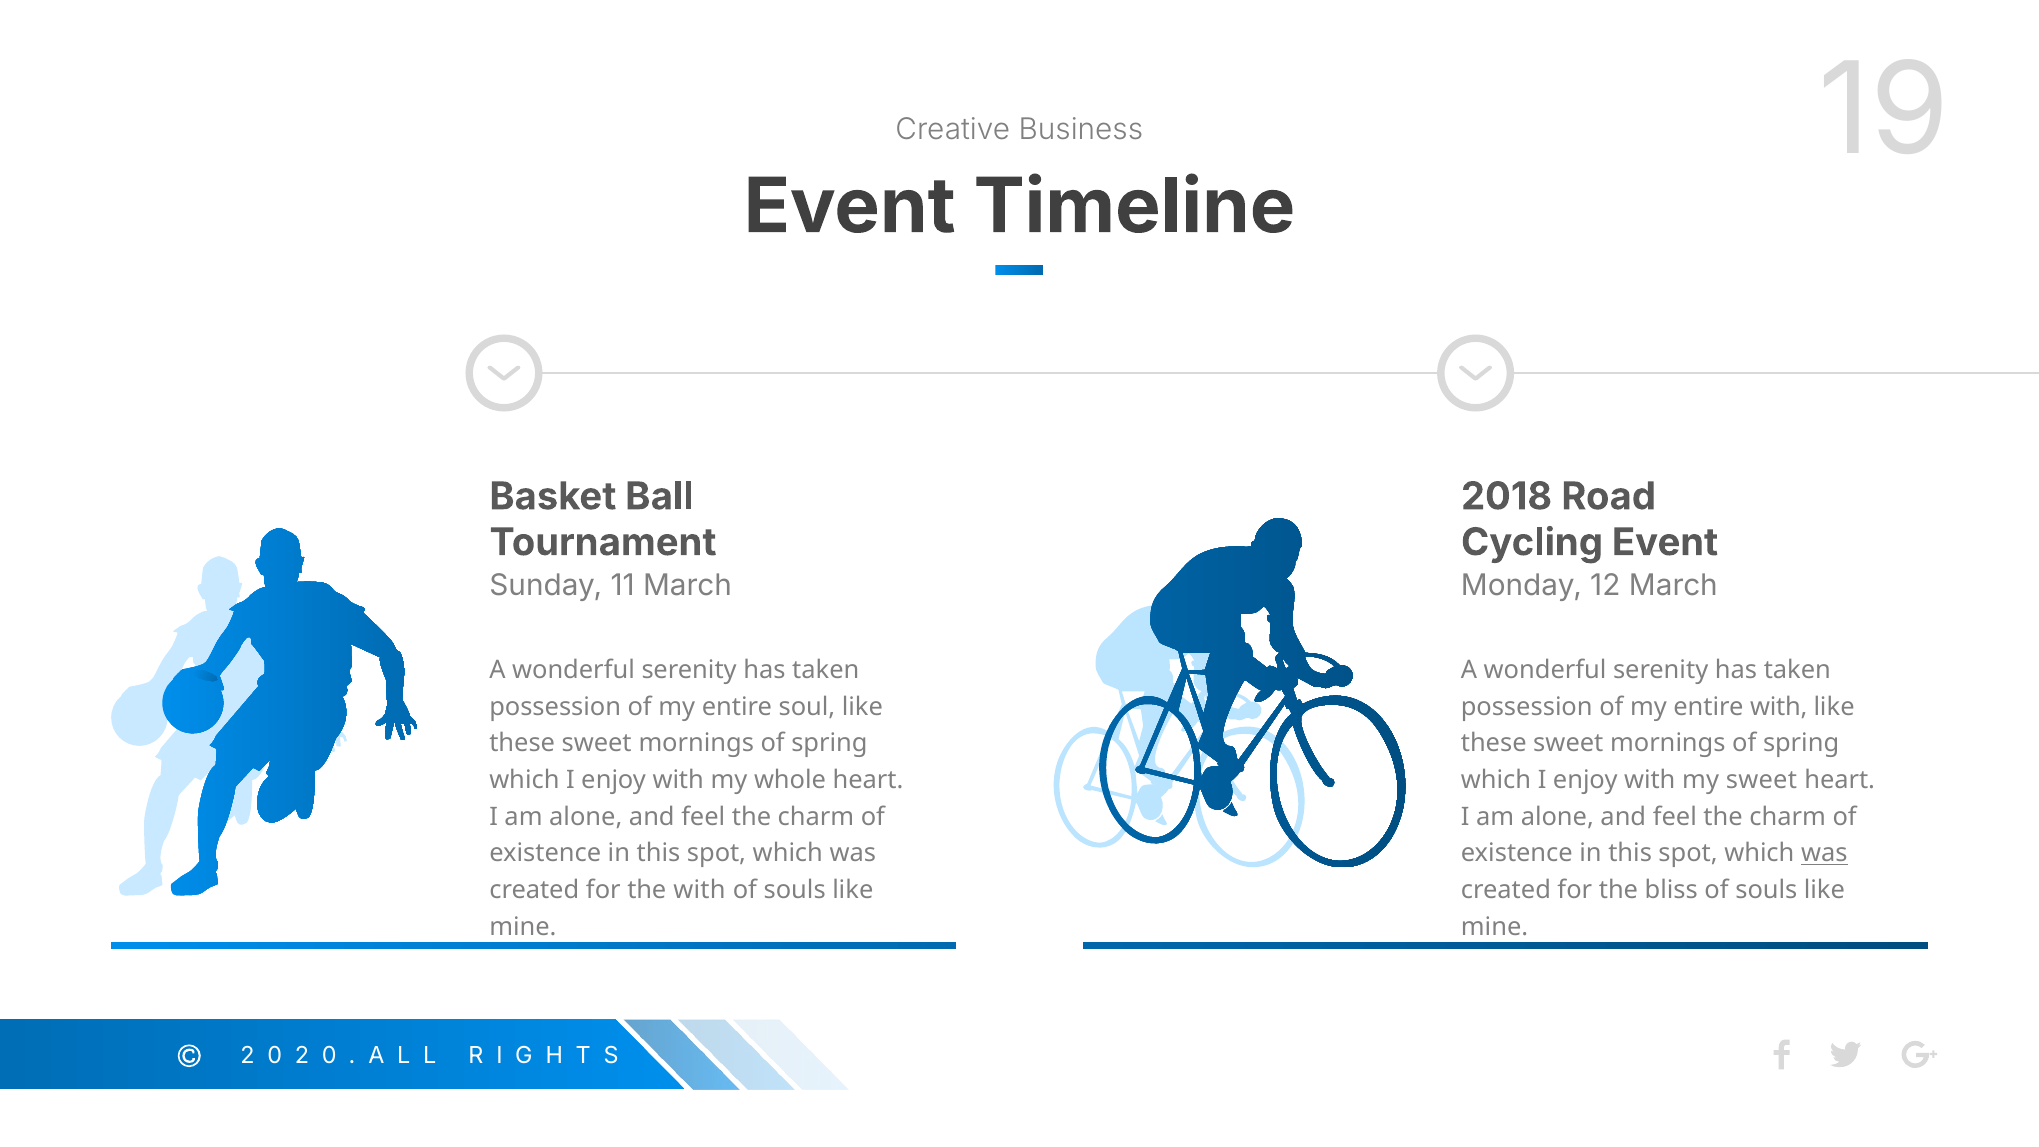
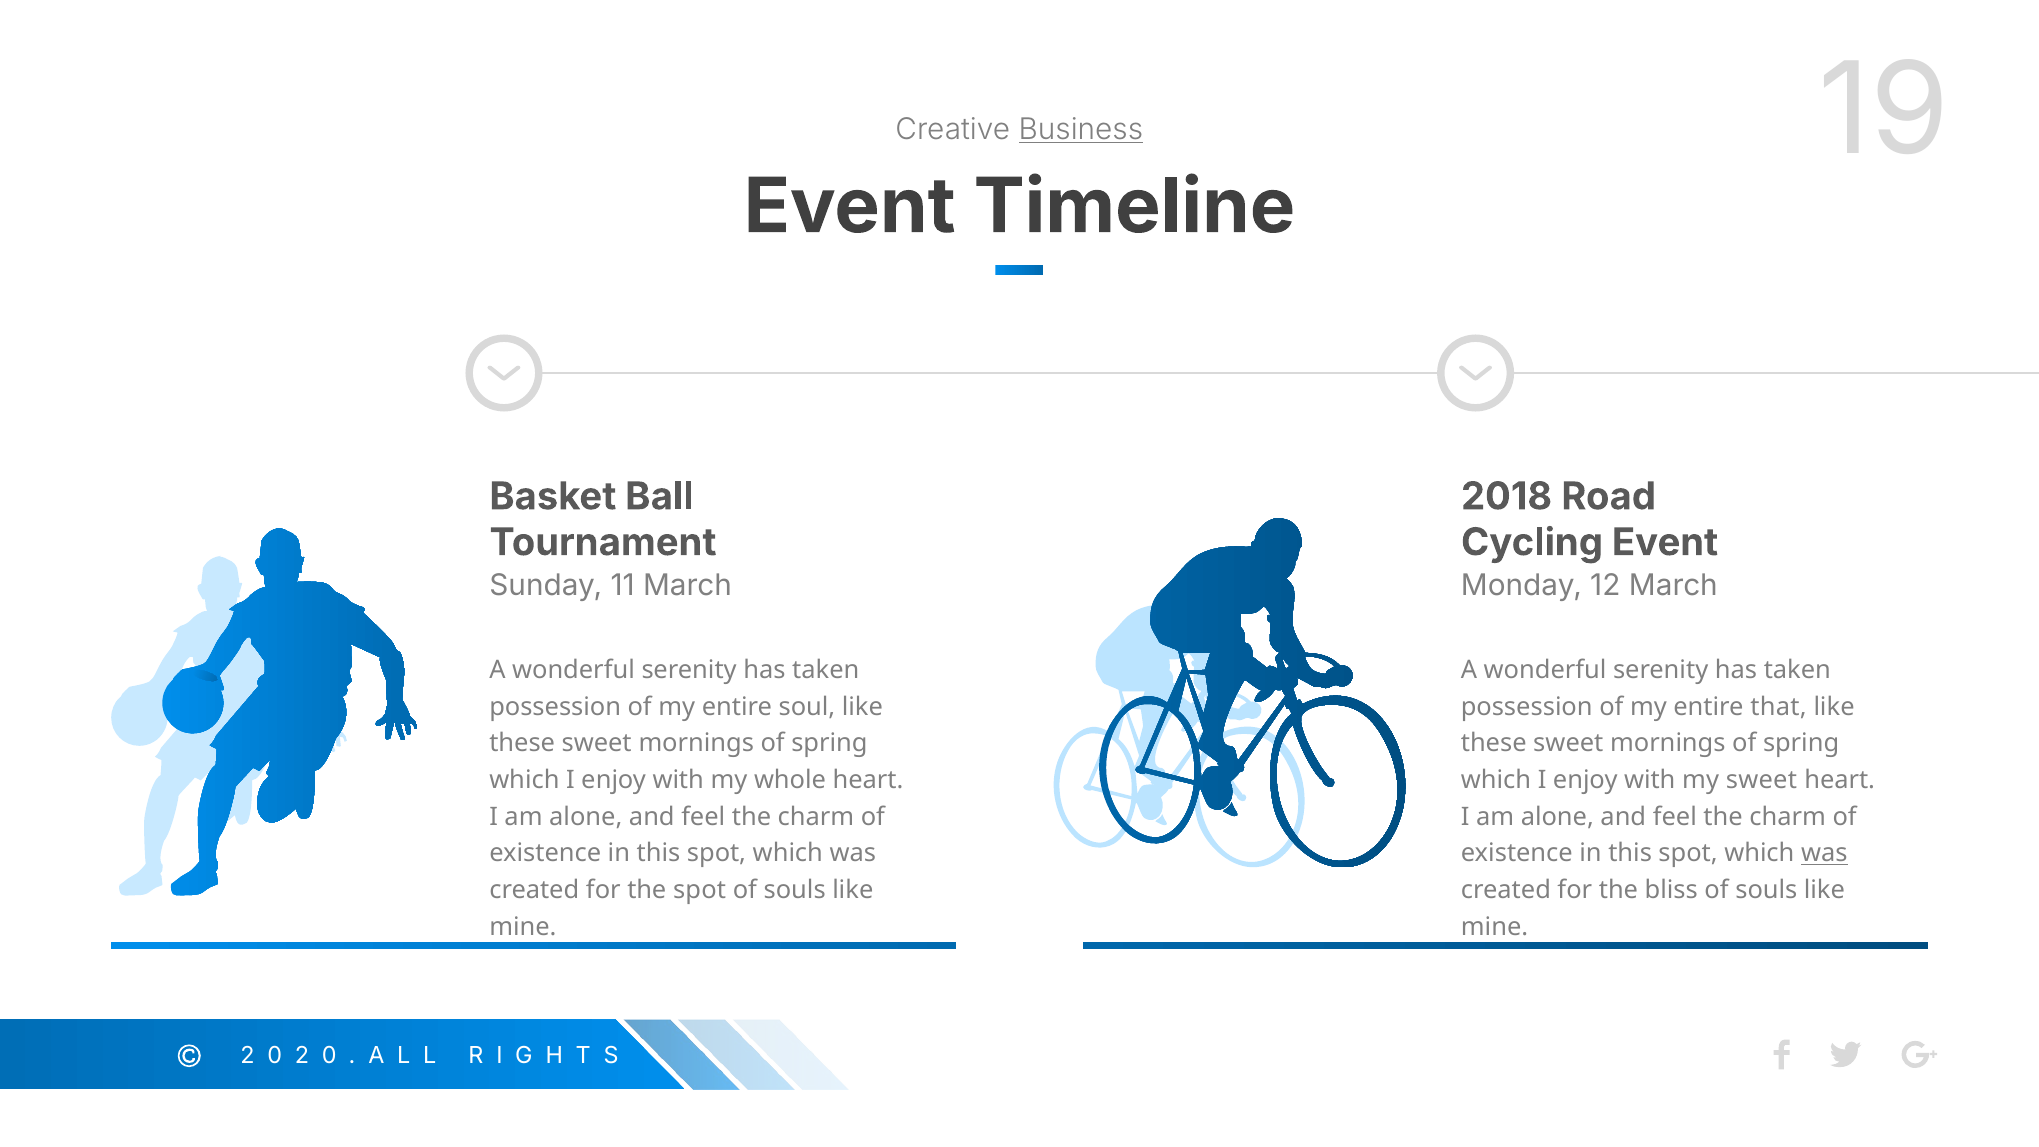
Business underline: none -> present (1081, 130)
entire with: with -> that (1778, 707)
the with: with -> spot (700, 890)
